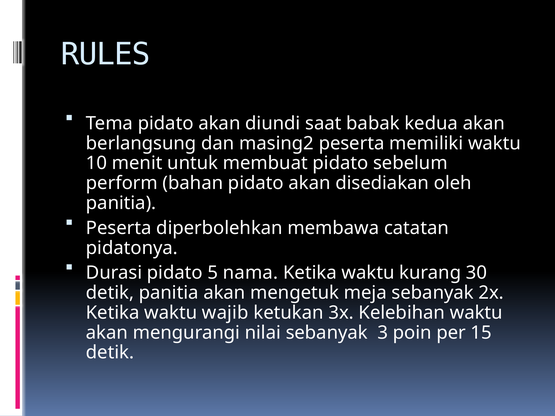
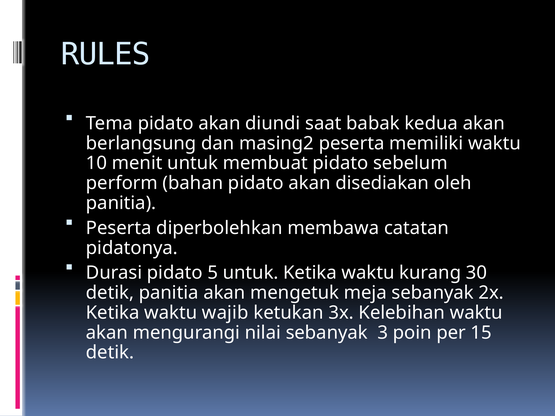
5 nama: nama -> untuk (251, 273)
